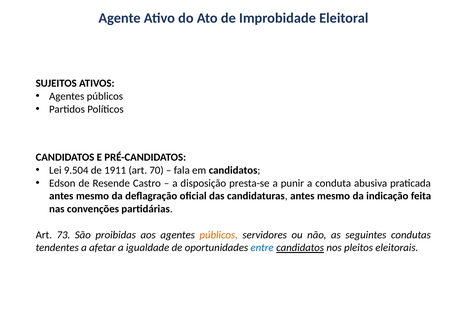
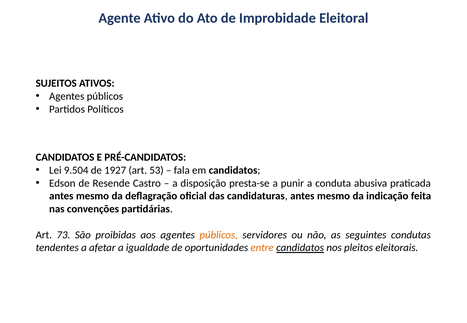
1911: 1911 -> 1927 (115, 170)
70: 70 -> 53 (157, 170)
entre colour: blue -> orange (262, 248)
